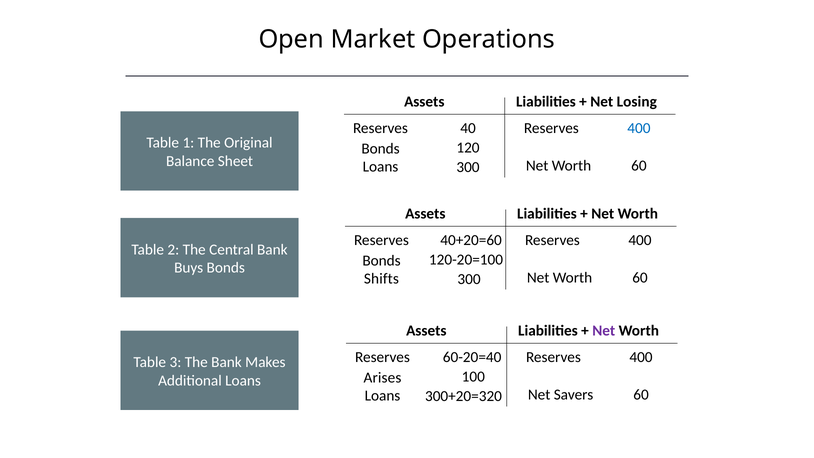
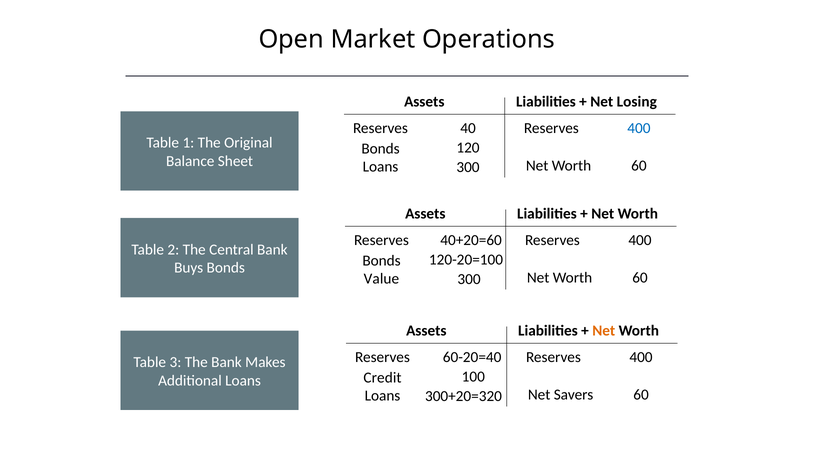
Shifts: Shifts -> Value (381, 279)
Net colour: purple -> orange (604, 331)
Arises: Arises -> Credit (383, 377)
